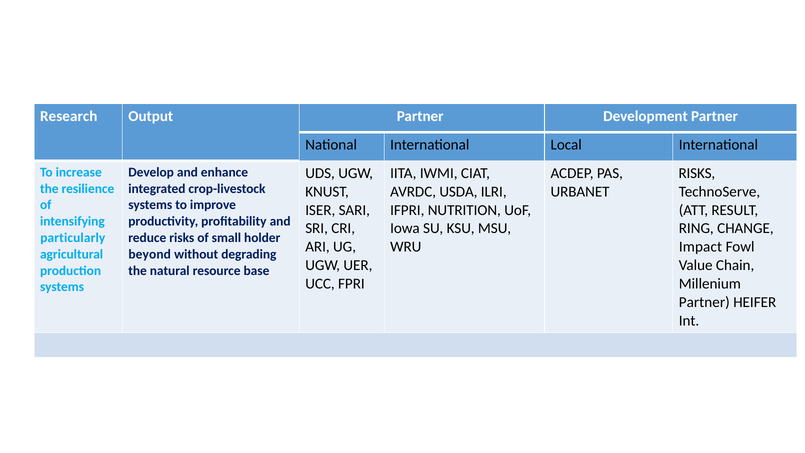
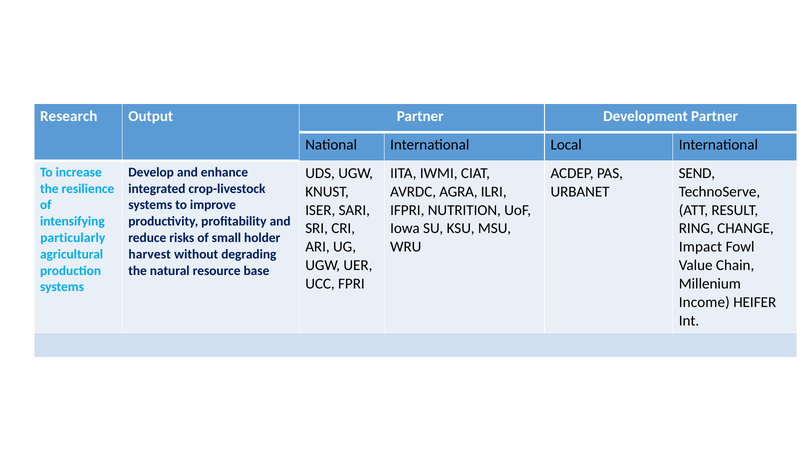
RISKS: RISKS -> SEND (697, 173)
USDA: USDA -> AGRA (458, 192)
beyond: beyond -> harvest (150, 254)
Partner: Partner -> Income (704, 302)
